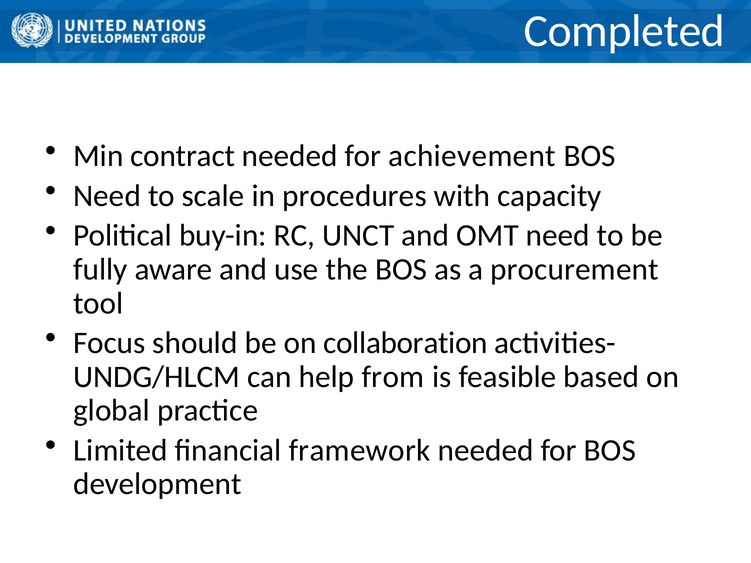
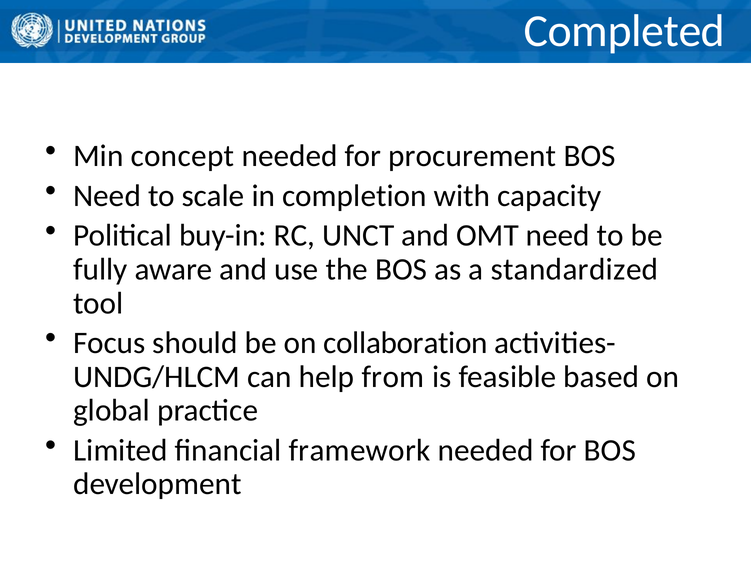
contract: contract -> concept (182, 156)
achievement: achievement -> procurement (472, 156)
procedures: procedures -> completion (354, 196)
procurement: procurement -> standardized (574, 270)
